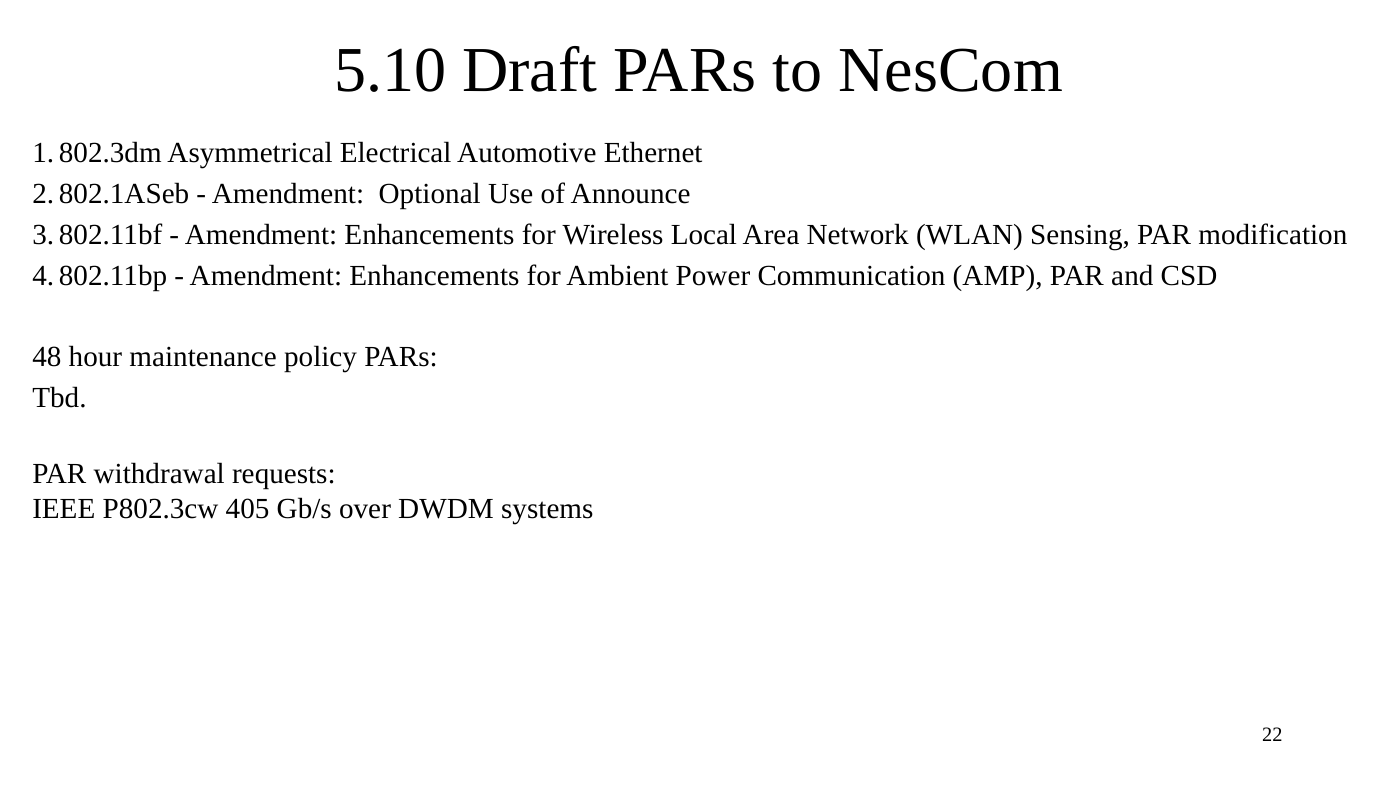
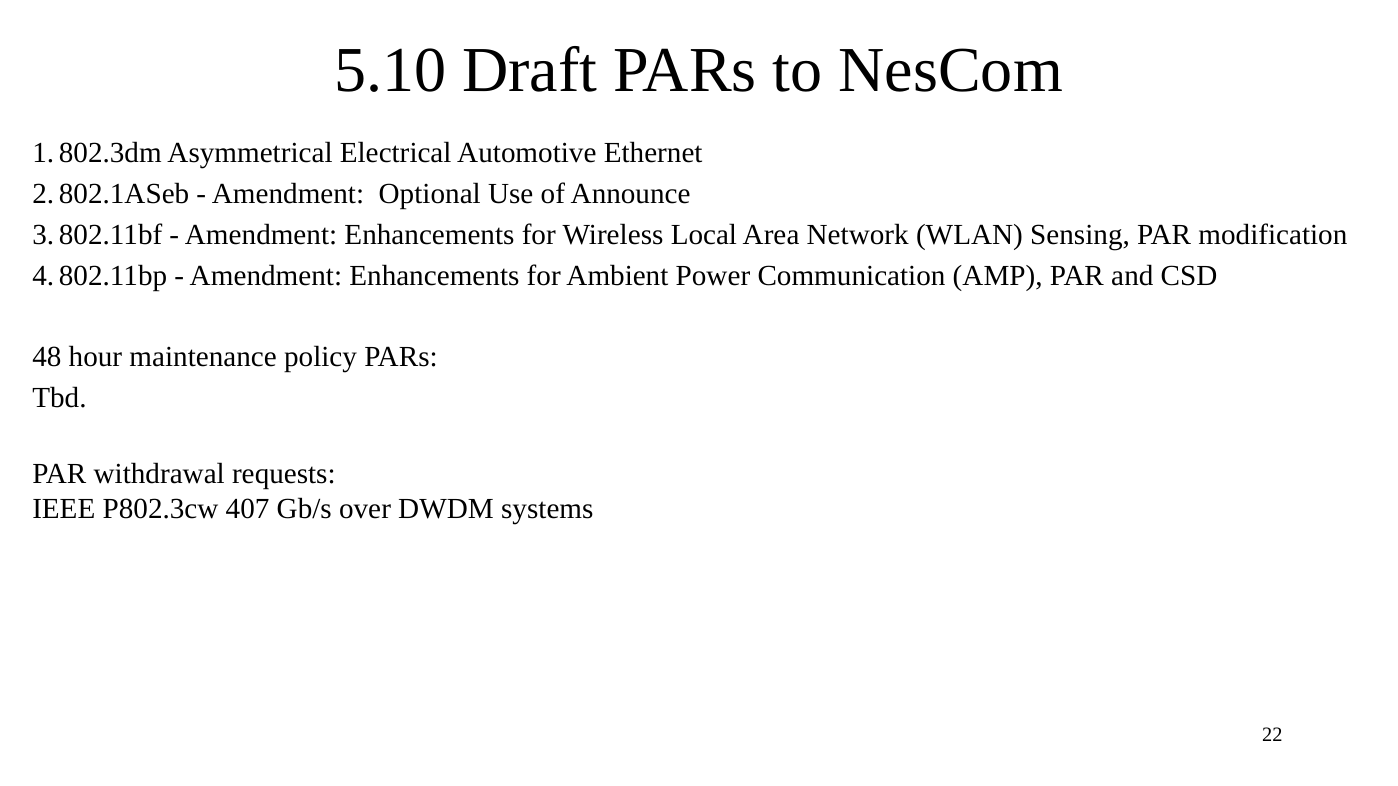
405: 405 -> 407 (248, 509)
